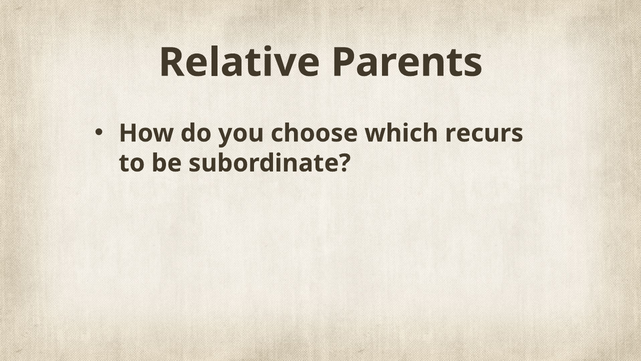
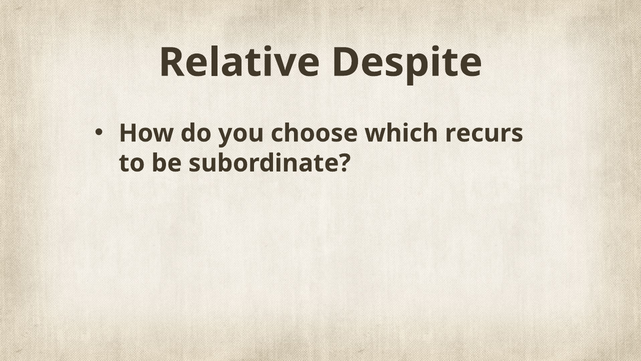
Parents: Parents -> Despite (407, 62)
